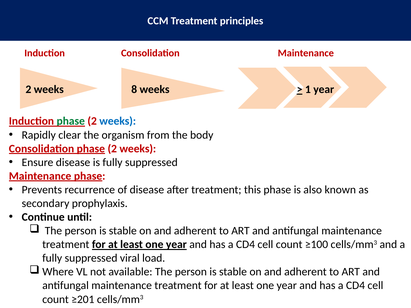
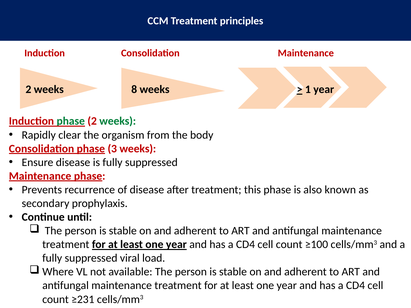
weeks colour: blue -> green (118, 121)
Consolidation phase 2: 2 -> 3 (112, 149)
≥201: ≥201 -> ≥231 (83, 299)
